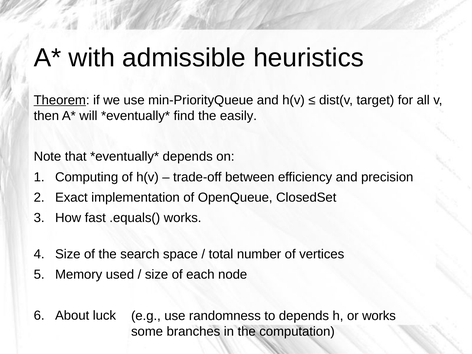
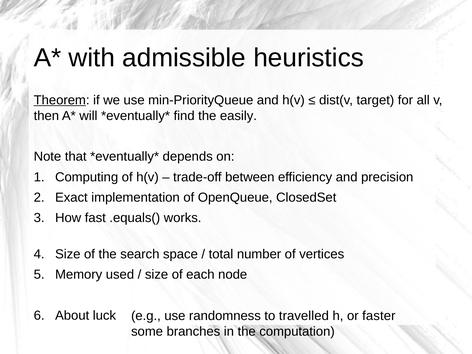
to depends: depends -> travelled (304, 316)
or works: works -> faster (379, 316)
